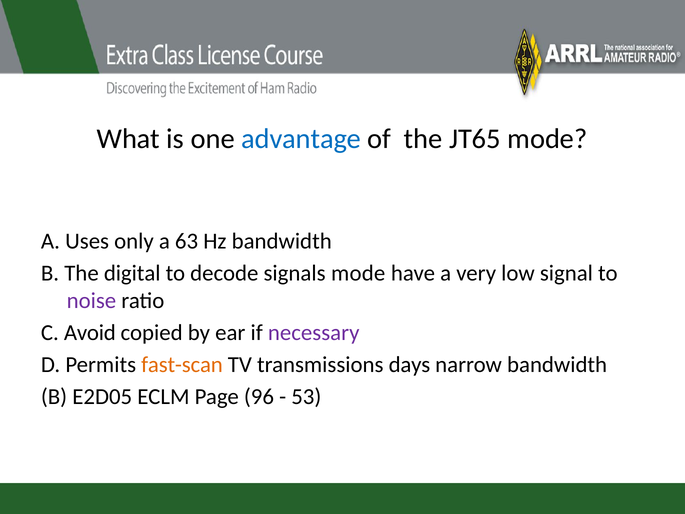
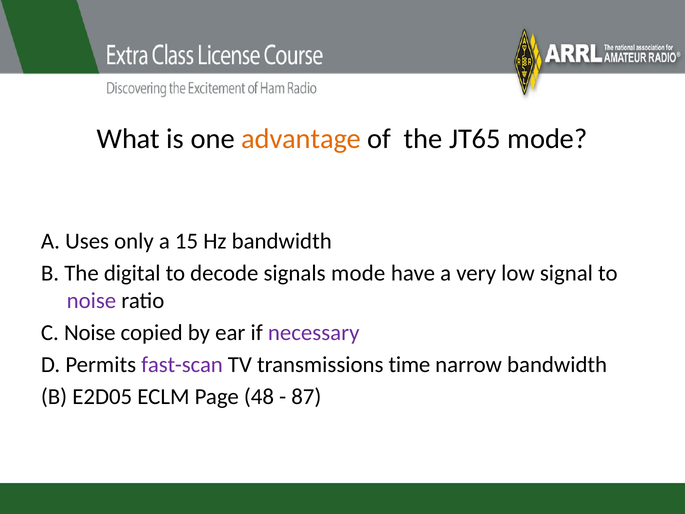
advantage colour: blue -> orange (301, 139)
63: 63 -> 15 (187, 241)
C Avoid: Avoid -> Noise (90, 333)
fast-scan colour: orange -> purple (182, 365)
days: days -> time (409, 365)
96: 96 -> 48 (259, 397)
53: 53 -> 87 (306, 397)
